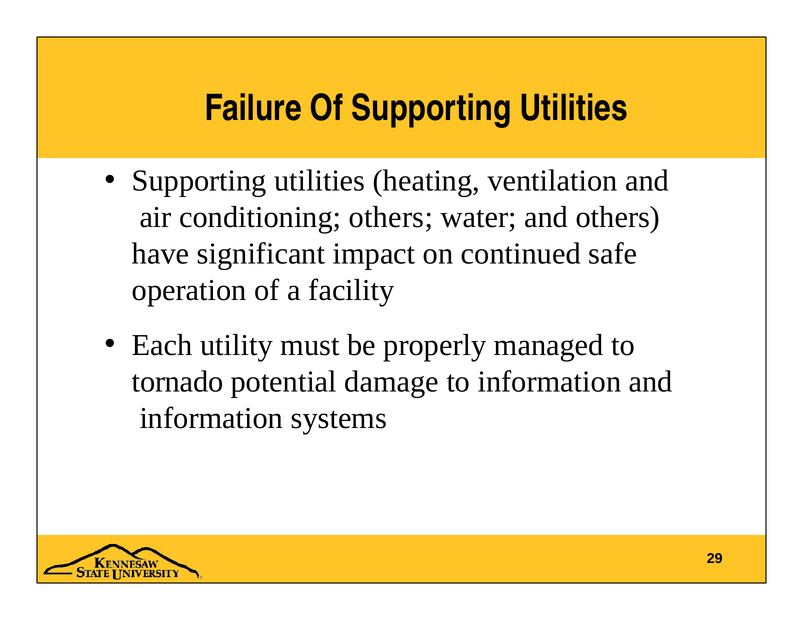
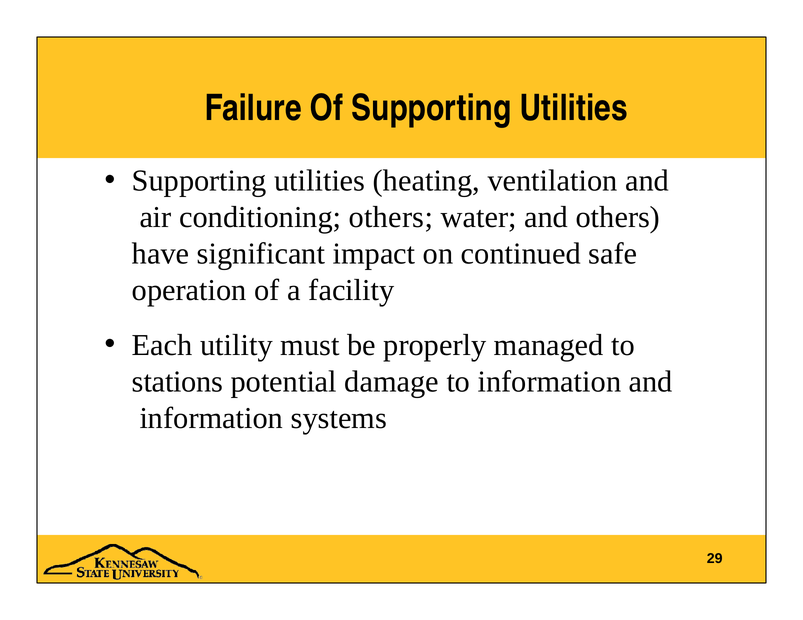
tornado: tornado -> stations (178, 382)
